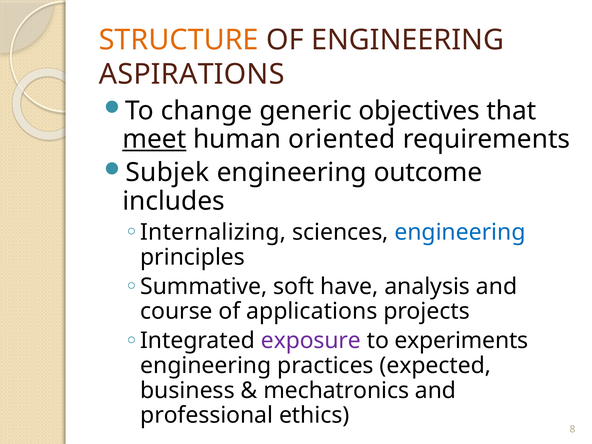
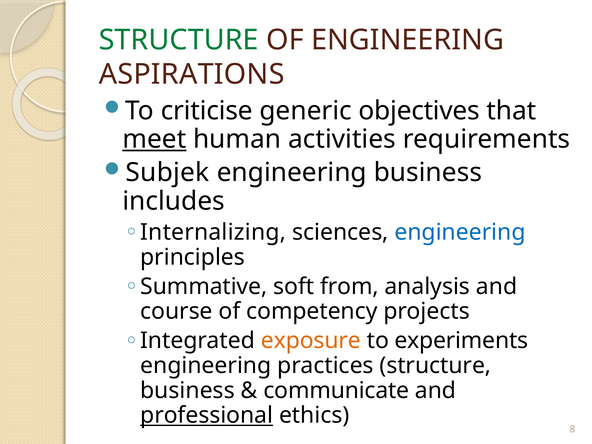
STRUCTURE colour: orange -> green (179, 40)
change: change -> criticise (207, 111)
oriented: oriented -> activities (342, 139)
engineering outcome: outcome -> business (428, 173)
have: have -> from (349, 286)
applications: applications -> competency (312, 311)
exposure colour: purple -> orange (311, 341)
practices expected: expected -> structure (435, 366)
mechatronics: mechatronics -> communicate (336, 390)
professional underline: none -> present (207, 415)
